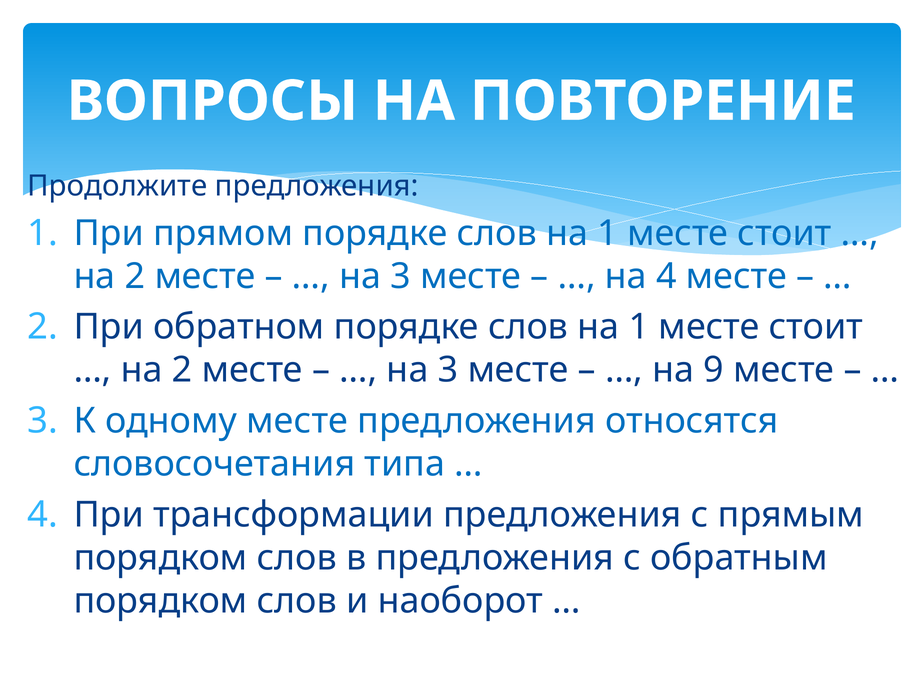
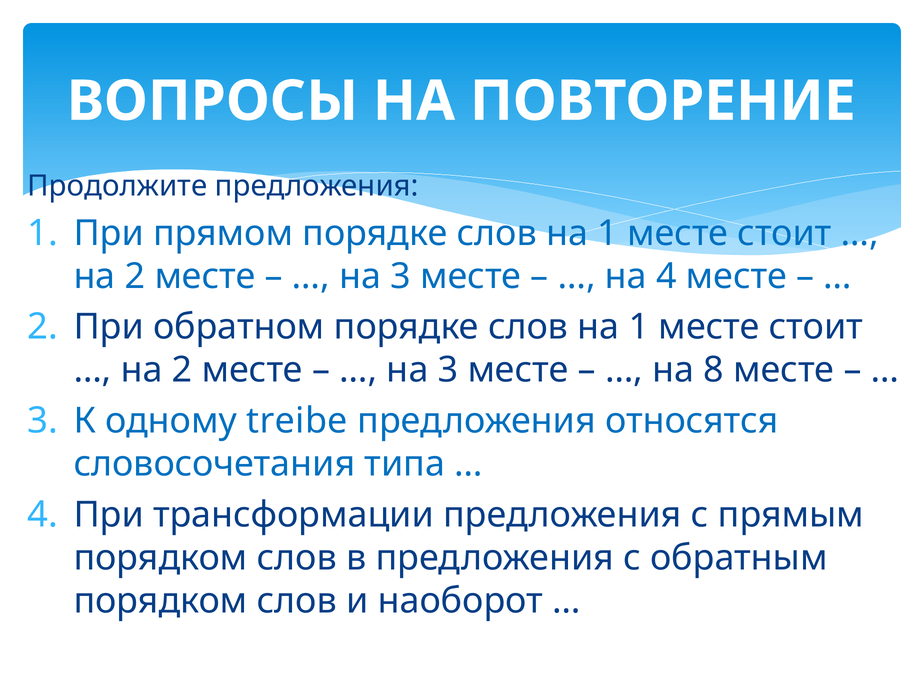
9: 9 -> 8 (714, 370)
одному месте: месте -> treibe (297, 421)
